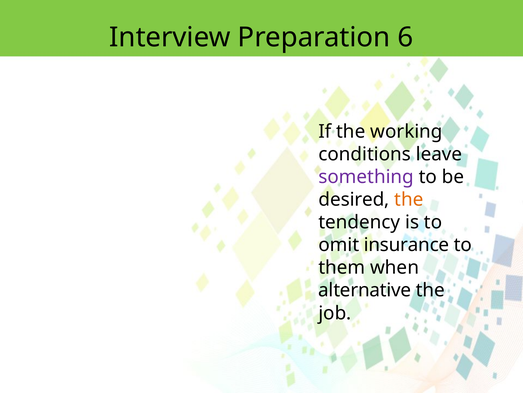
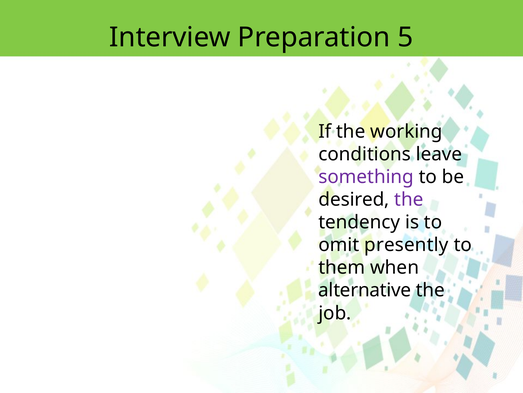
6: 6 -> 5 (406, 37)
the colour: orange -> purple (409, 199)
insurance: insurance -> presently (406, 245)
